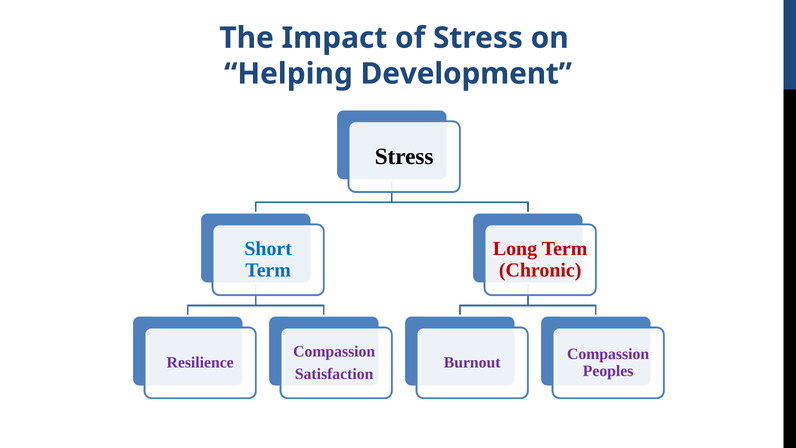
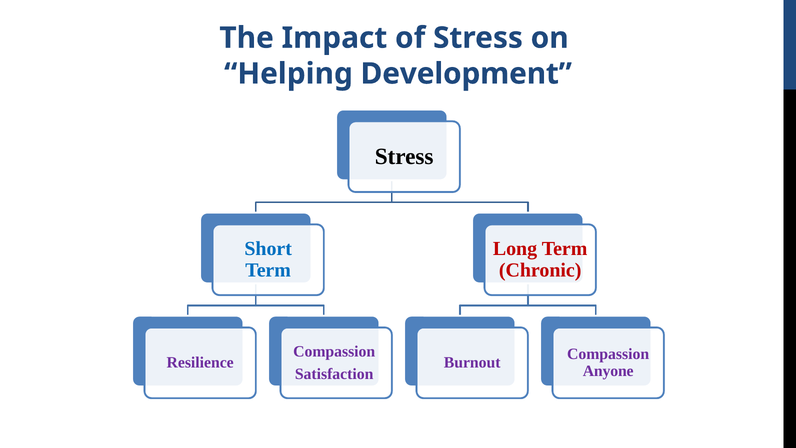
Peoples: Peoples -> Anyone (608, 371)
